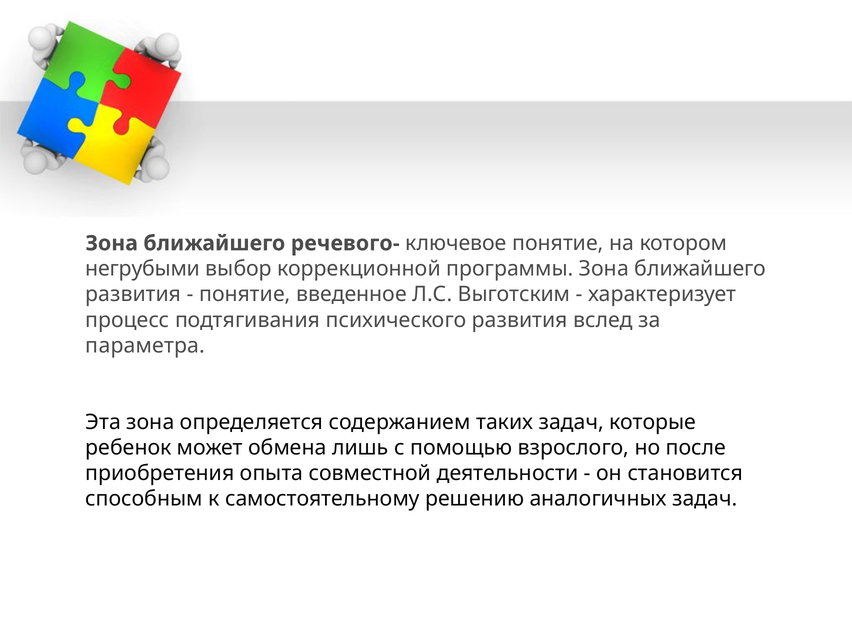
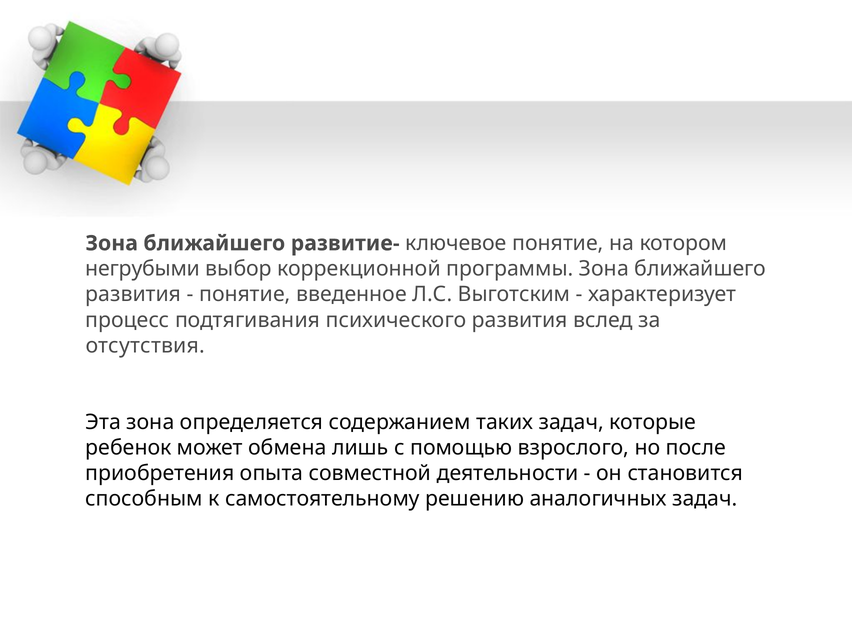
речевого-: речевого- -> развитие- (345, 243)
параметра: параметра -> отсутствия (145, 346)
